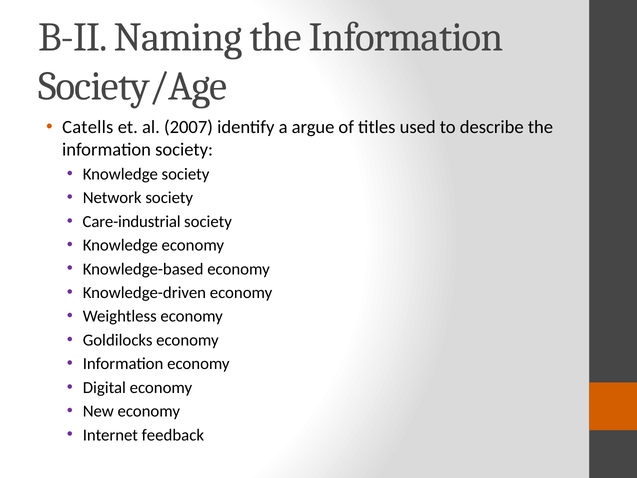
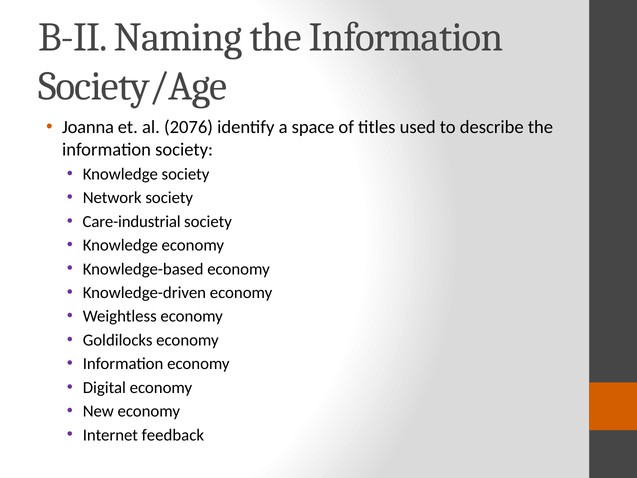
Catells: Catells -> Joanna (88, 127)
2007: 2007 -> 2076 (188, 127)
argue: argue -> space (313, 127)
